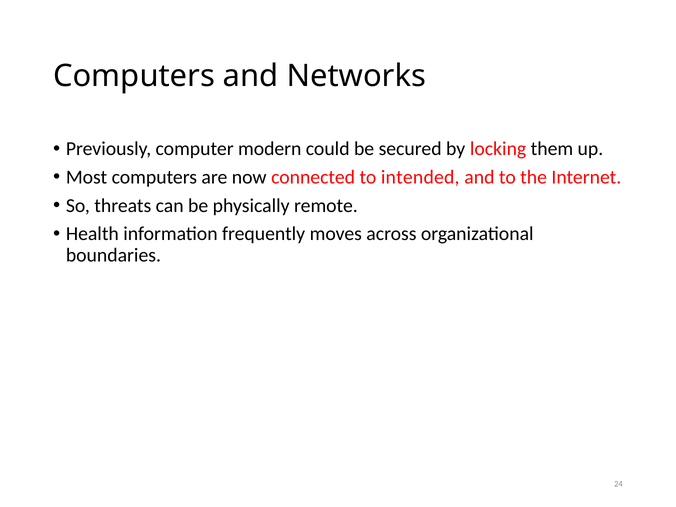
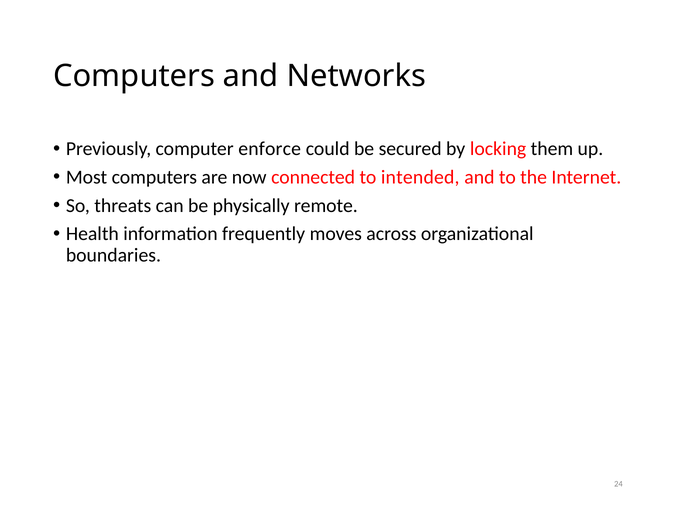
modern: modern -> enforce (270, 149)
